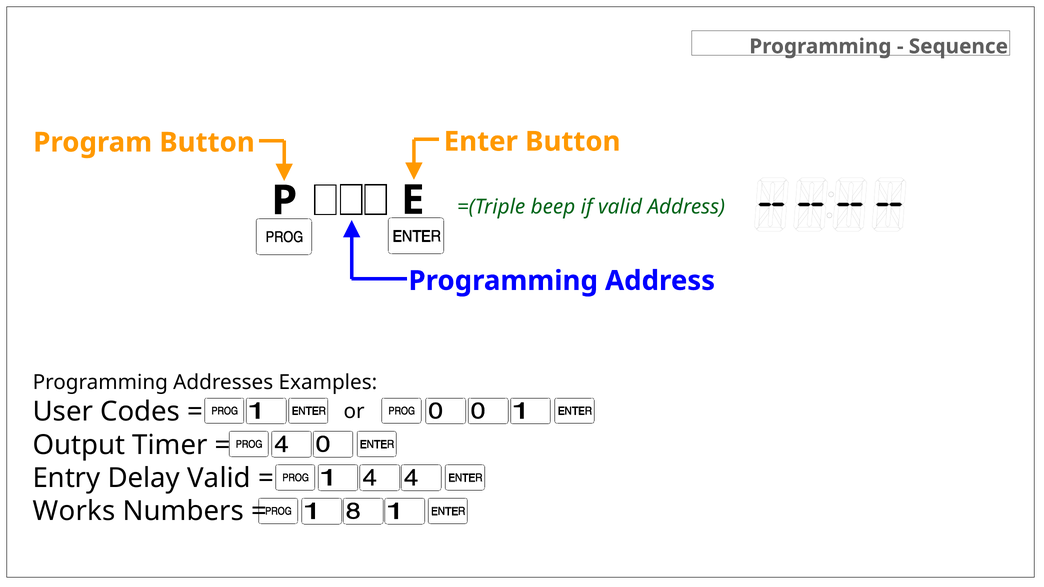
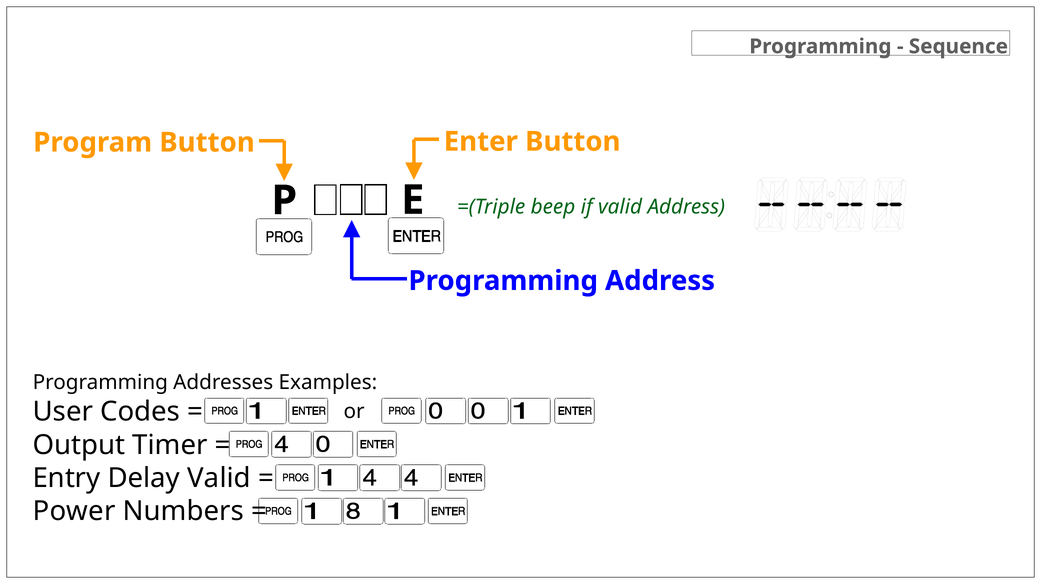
Works: Works -> Power (74, 511)
